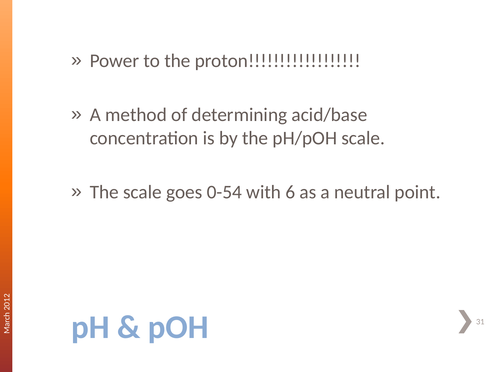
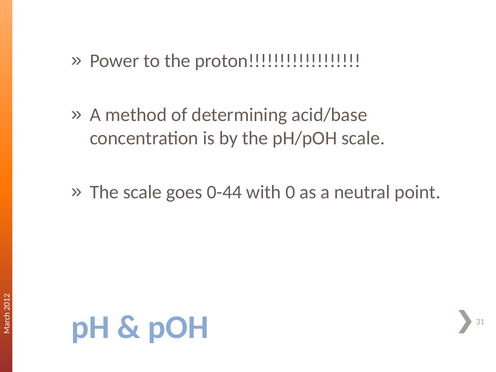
0-54: 0-54 -> 0-44 (224, 192)
with 6: 6 -> 0 (290, 192)
